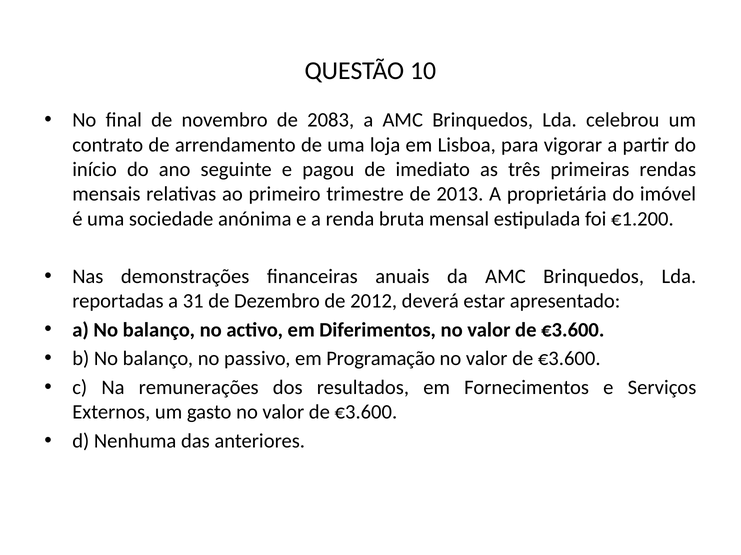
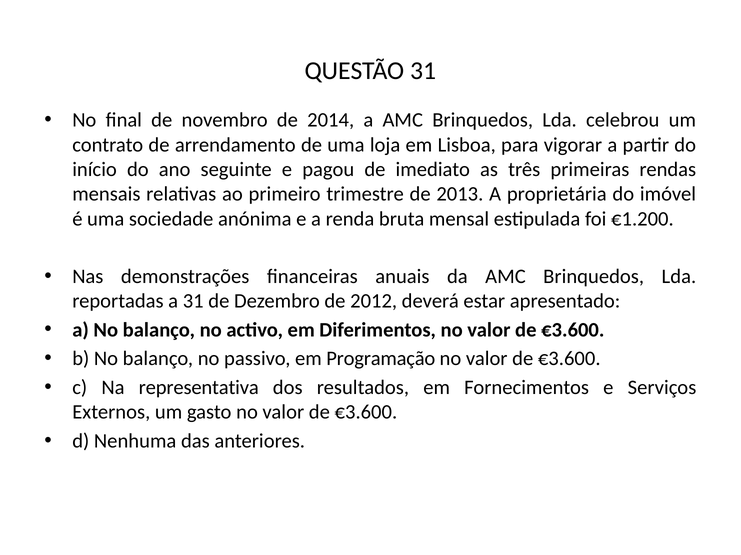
QUESTÃO 10: 10 -> 31 (423, 71)
2083: 2083 -> 2014 (331, 120)
remunerações: remunerações -> representativa (199, 388)
